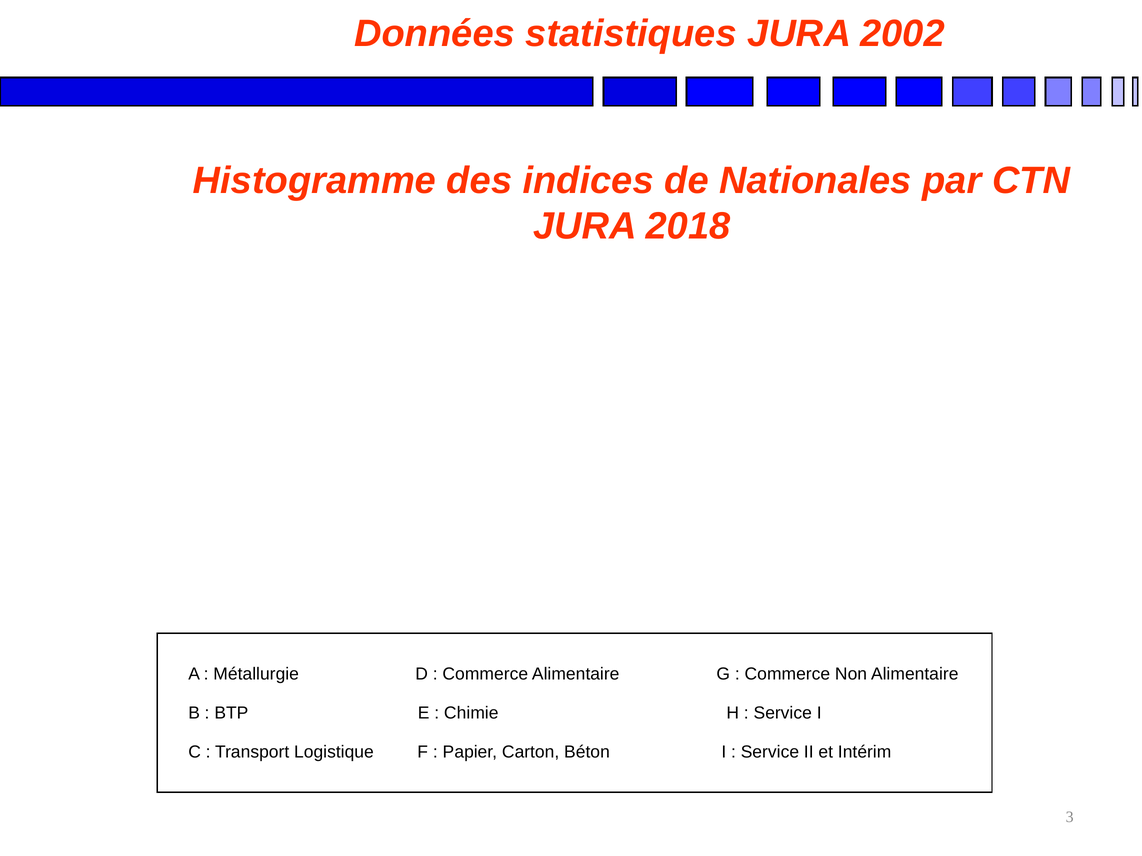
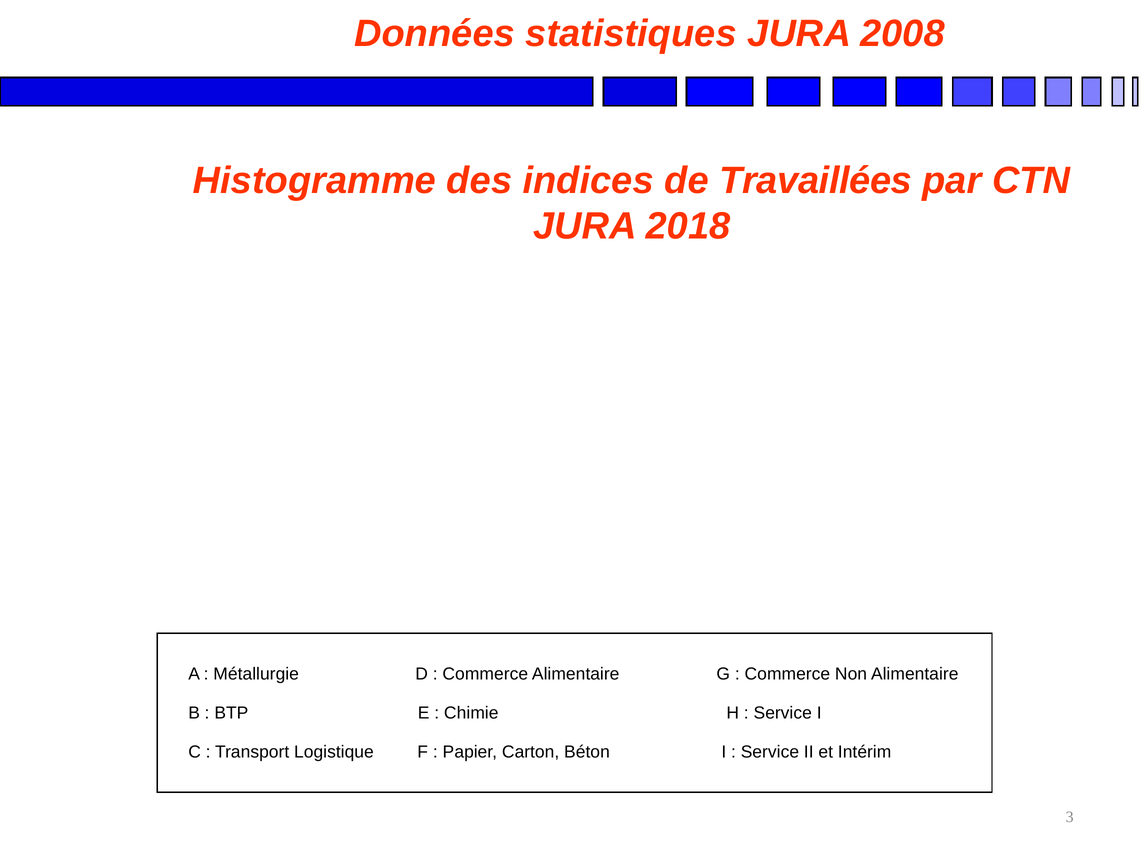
2002: 2002 -> 2008 (902, 33)
Nationales: Nationales -> Travaillées (816, 181)
